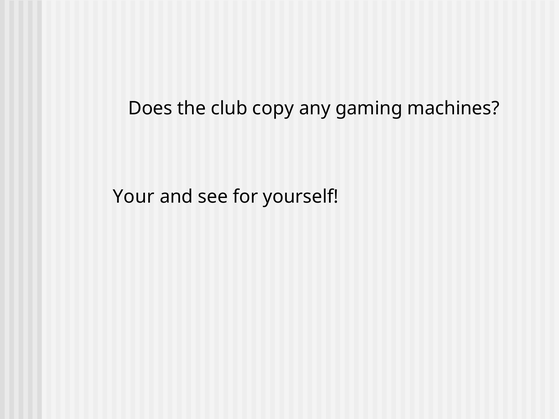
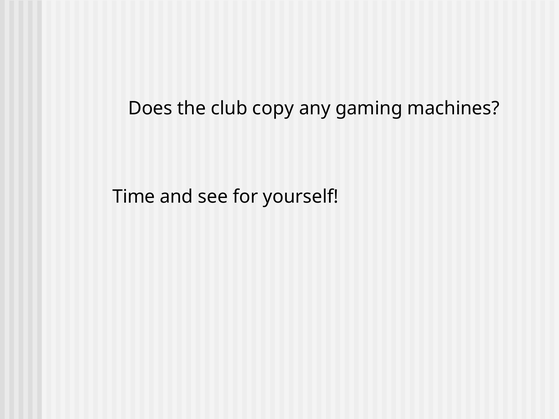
Your: Your -> Time (134, 197)
